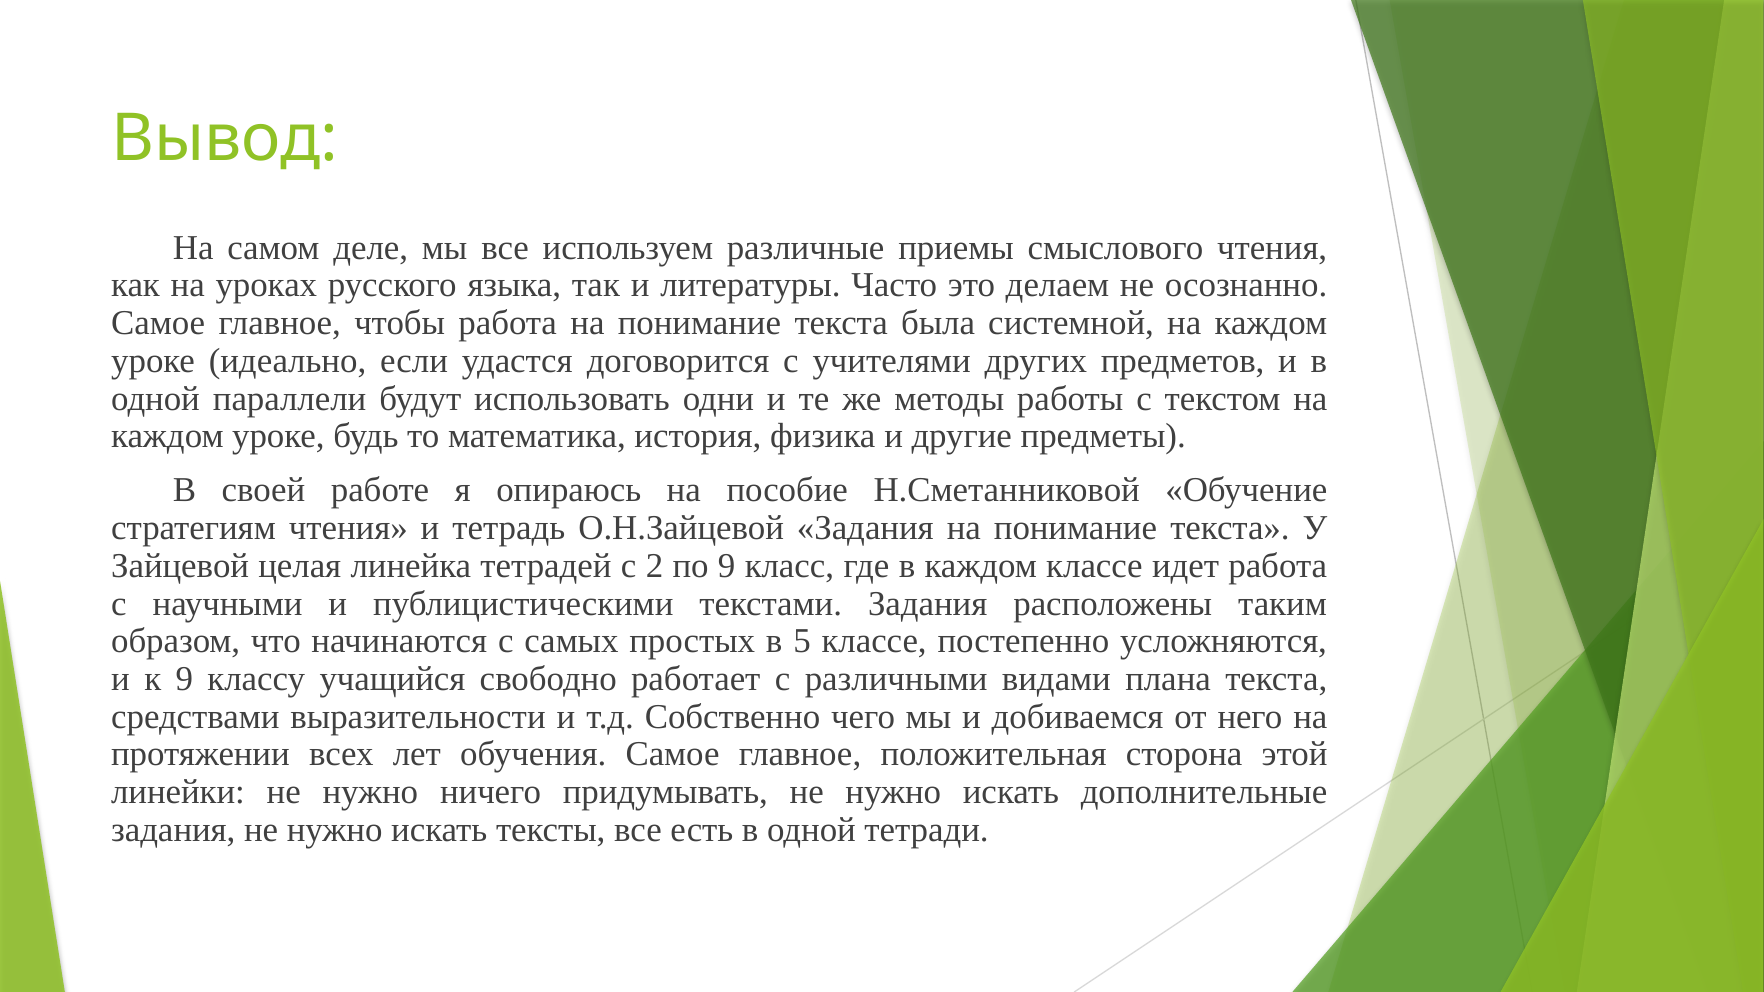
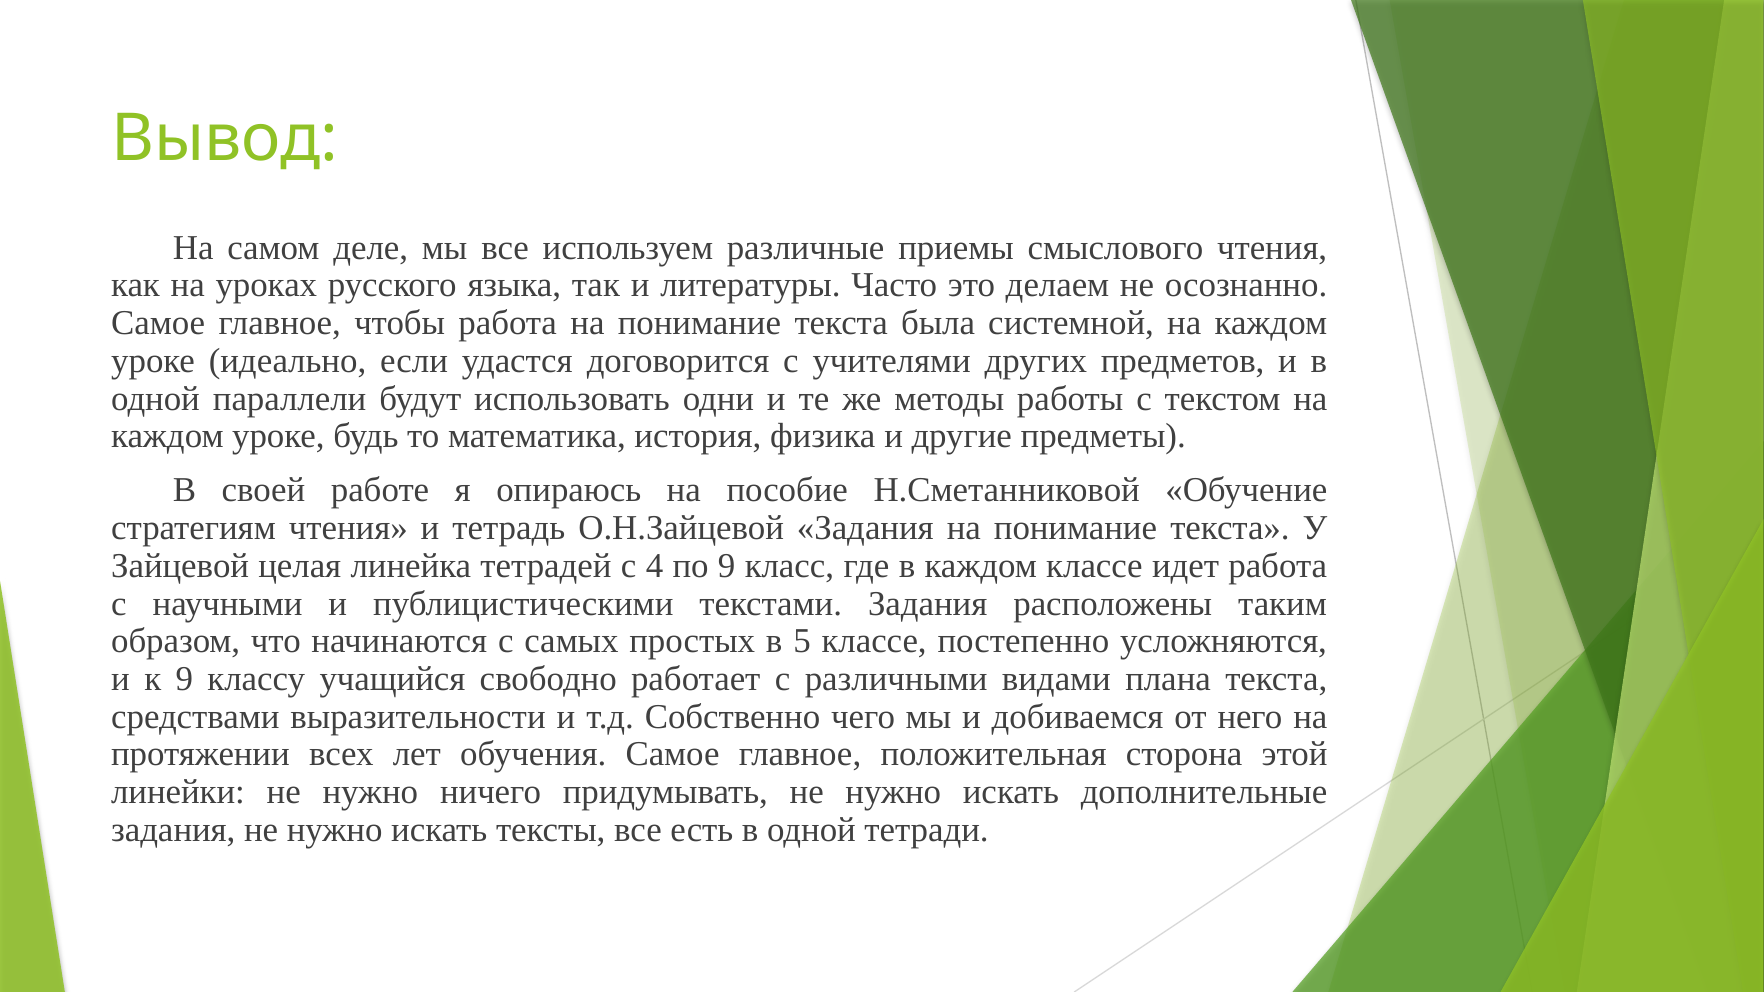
2: 2 -> 4 (655, 566)
